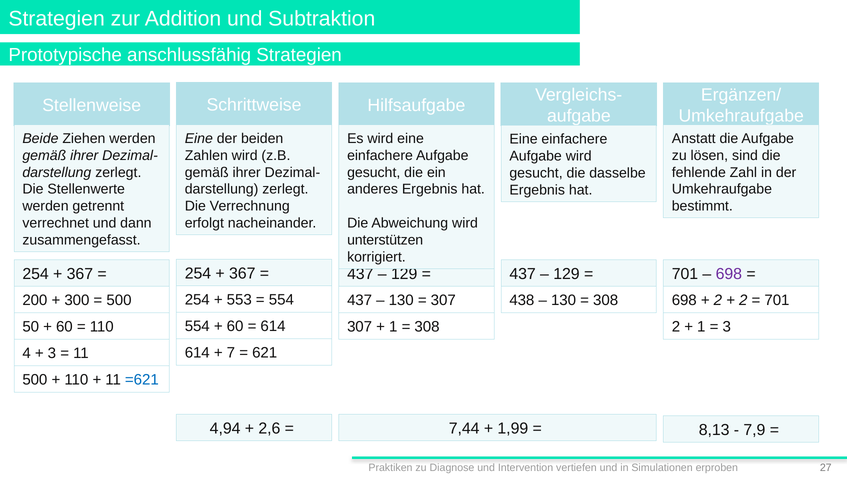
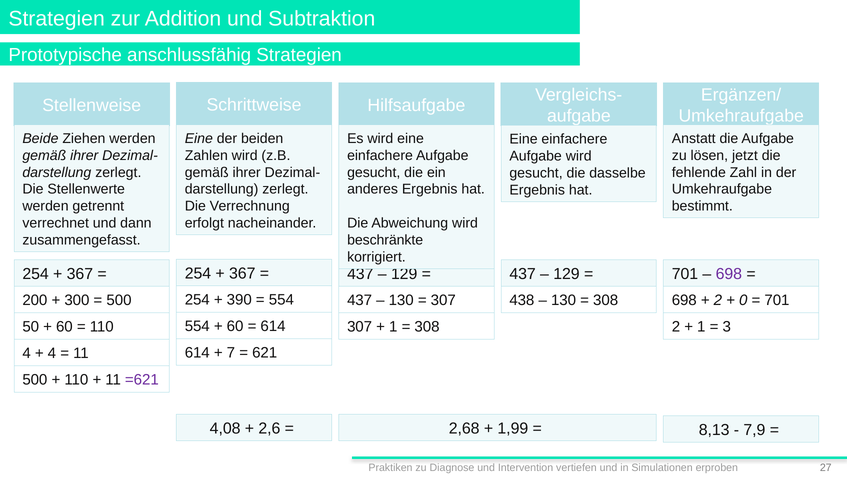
sind: sind -> jetzt (745, 155)
unterstützen: unterstützen -> beschränkte (385, 240)
553: 553 -> 390 (239, 300)
2: 2 -> 0 (743, 300)
3: 3 -> 4 (52, 353)
=621 colour: blue -> purple (142, 380)
4,94: 4,94 -> 4,08 (225, 428)
7,44: 7,44 -> 2,68 (464, 428)
